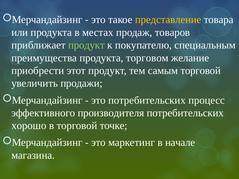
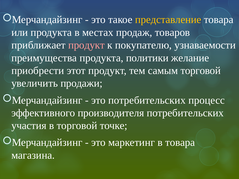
продукт colour: light green -> pink (86, 45)
специальным: специальным -> узнаваемости (205, 45)
торговом: торговом -> политики (147, 58)
хорошо: хорошо -> участия (29, 126)
в начале: начале -> товара (180, 143)
